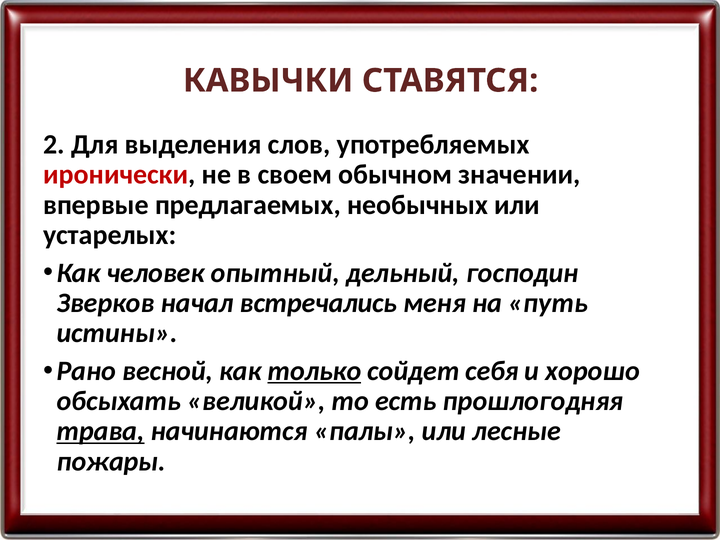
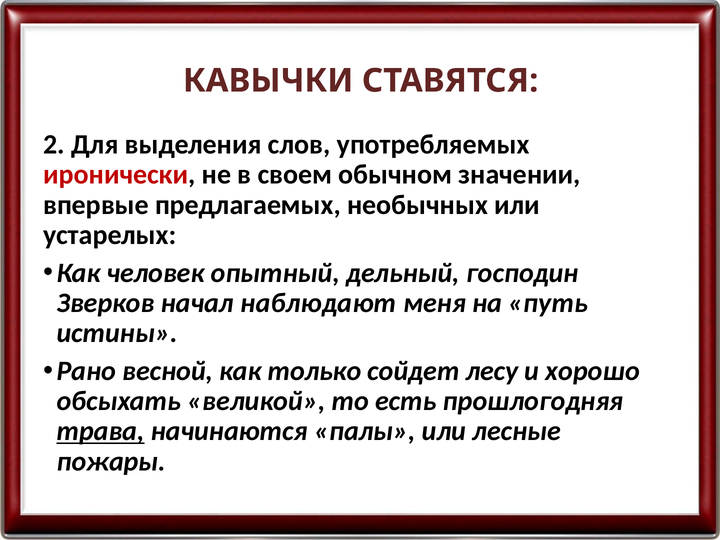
встречались: встречались -> наблюдают (318, 303)
только underline: present -> none (314, 371)
себя: себя -> лесу (492, 371)
